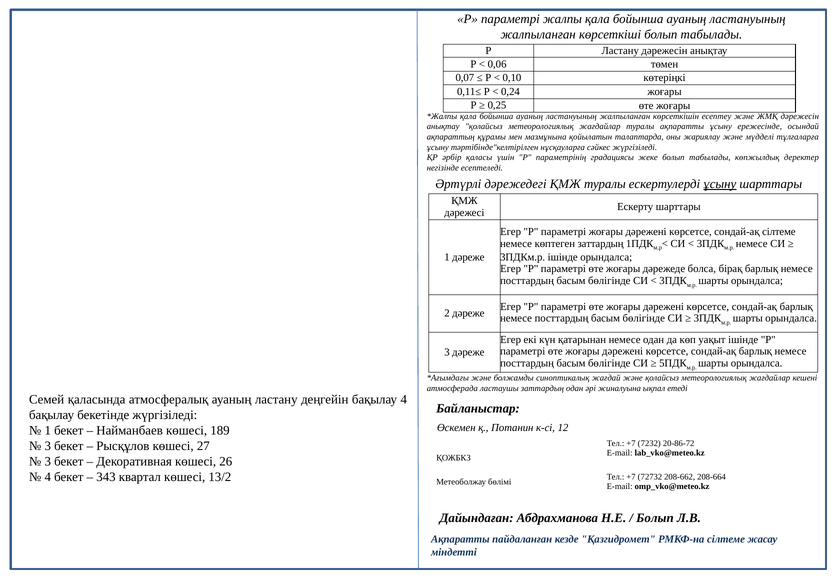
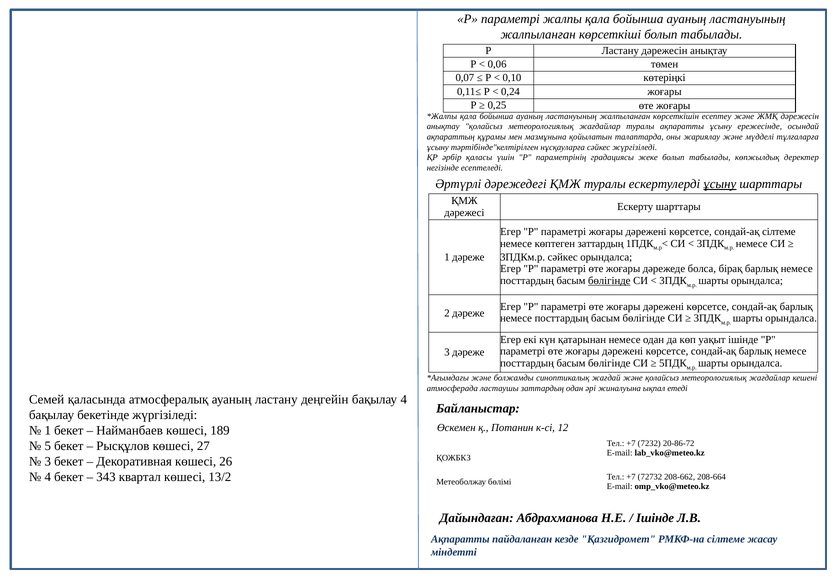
3ПДКм.р ішінде: ішінде -> сәйкес (563, 257)
бөлігінде underline: none -> present (609, 281)
3: 3 -> 5 (48, 446)
Болып: Болып -> Ішінде (655, 519)
